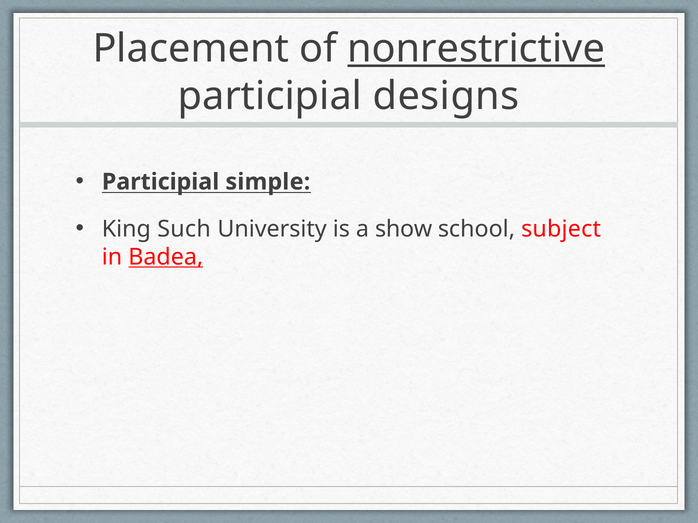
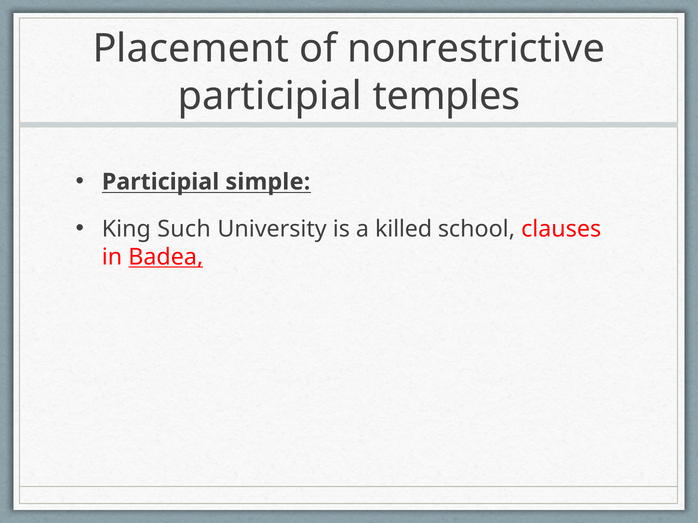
nonrestrictive underline: present -> none (476, 49)
designs: designs -> temples (446, 96)
show: show -> killed (404, 229)
subject: subject -> clauses (561, 229)
